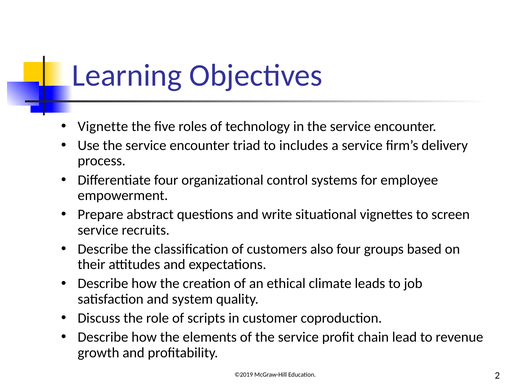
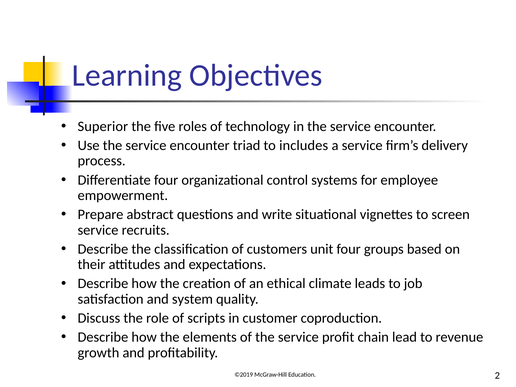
Vignette: Vignette -> Superior (103, 126)
also: also -> unit (322, 249)
